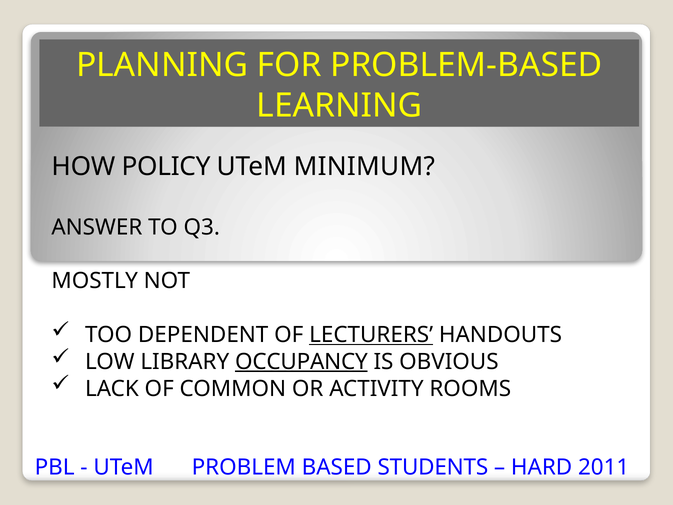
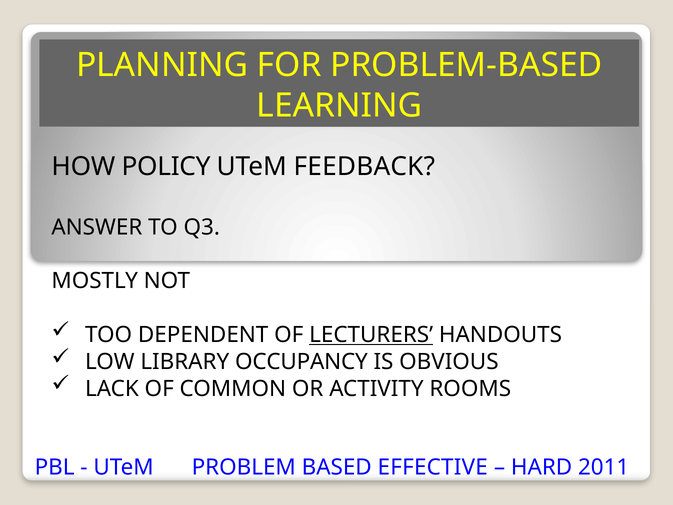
MINIMUM: MINIMUM -> FEEDBACK (364, 167)
OCCUPANCY underline: present -> none (301, 362)
STUDENTS: STUDENTS -> EFFECTIVE (433, 467)
